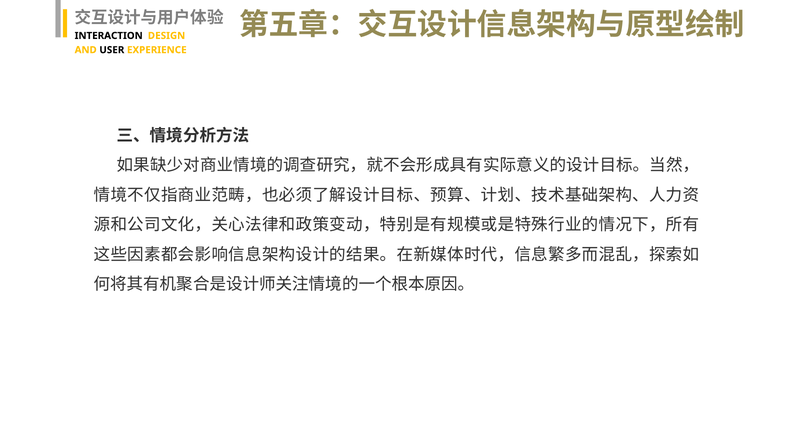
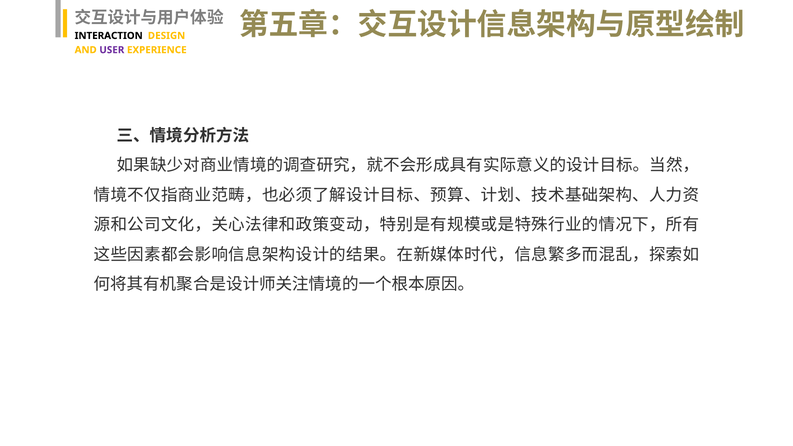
USER colour: black -> purple (112, 50)
